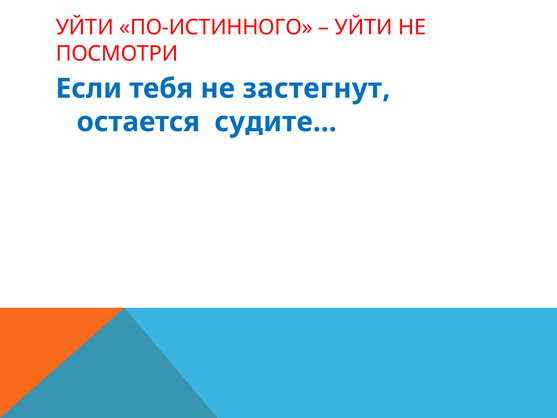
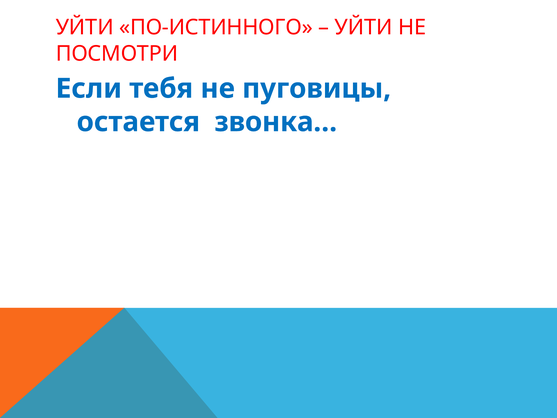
застегнут: застегнут -> пуговицы (317, 88)
судите…: судите… -> звонка… (276, 122)
